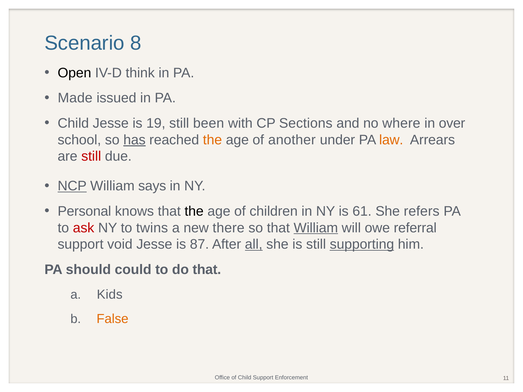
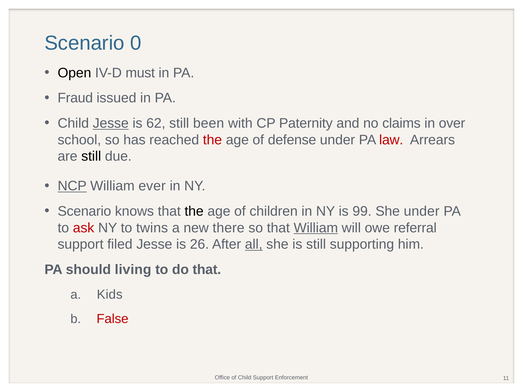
8: 8 -> 0 (136, 43)
think: think -> must (140, 73)
Made: Made -> Fraud (75, 98)
Jesse underline: none -> present (111, 123)
19: 19 -> 62 (156, 123)
Sections: Sections -> Paternity (306, 123)
where: where -> claims (401, 123)
has underline: present -> none (134, 140)
the colour: orange -> red (212, 140)
another: another -> defense (292, 140)
law colour: orange -> red (391, 140)
still colour: red -> black (91, 157)
says: says -> ever (152, 186)
Personal: Personal -> Scenario (84, 211)
61: 61 -> 99 (362, 211)
She refers: refers -> under (422, 211)
void: void -> filed (120, 245)
87: 87 -> 26 (199, 245)
supporting underline: present -> none (362, 245)
could: could -> living (133, 270)
False colour: orange -> red (113, 319)
